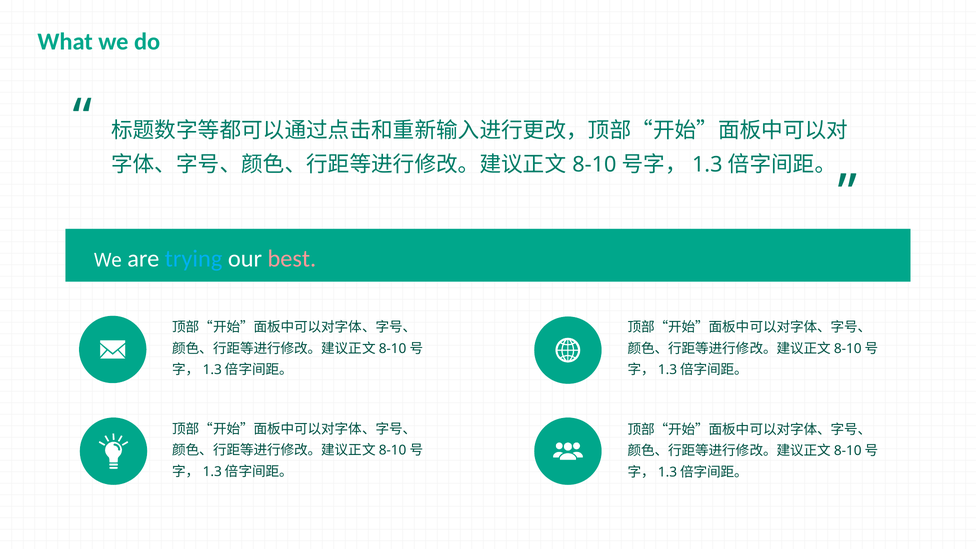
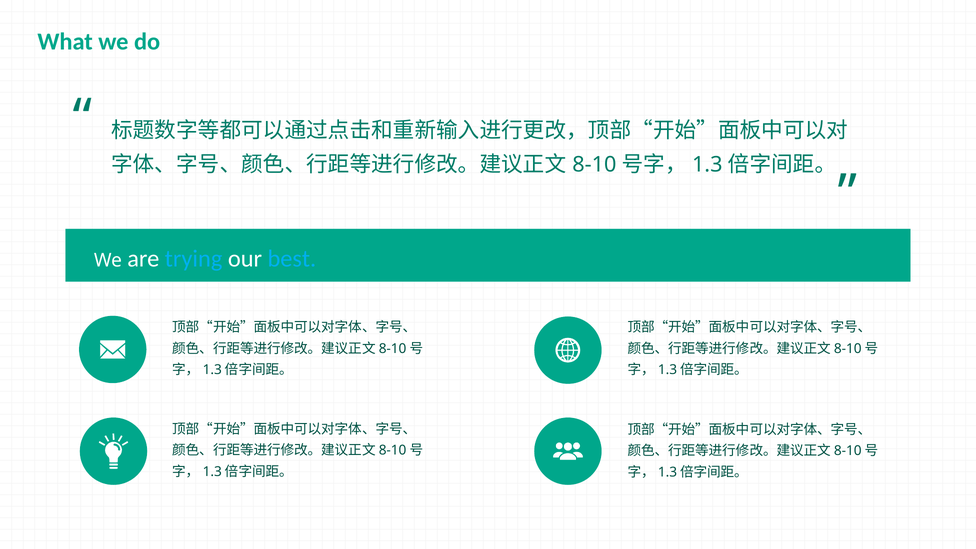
best colour: pink -> light blue (292, 259)
